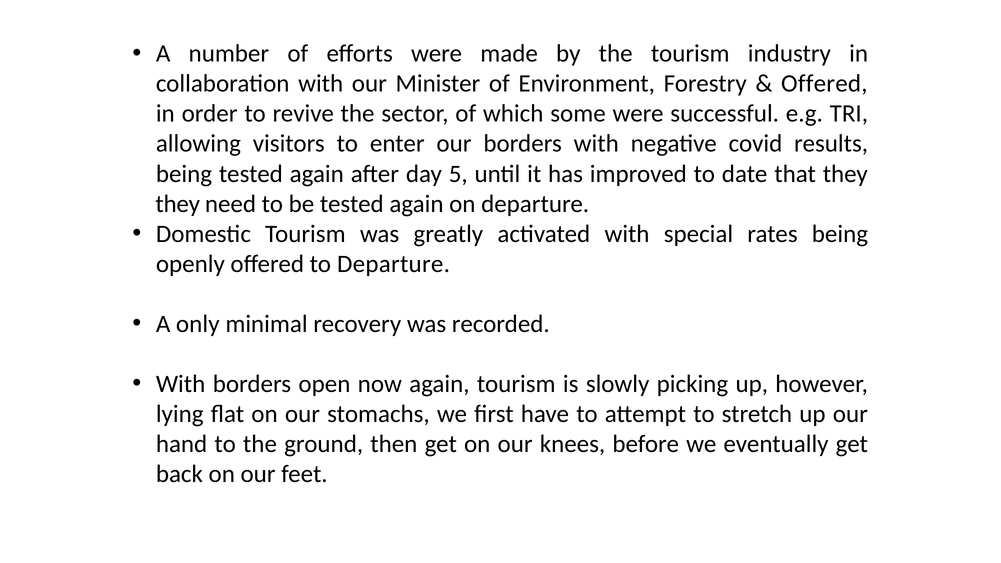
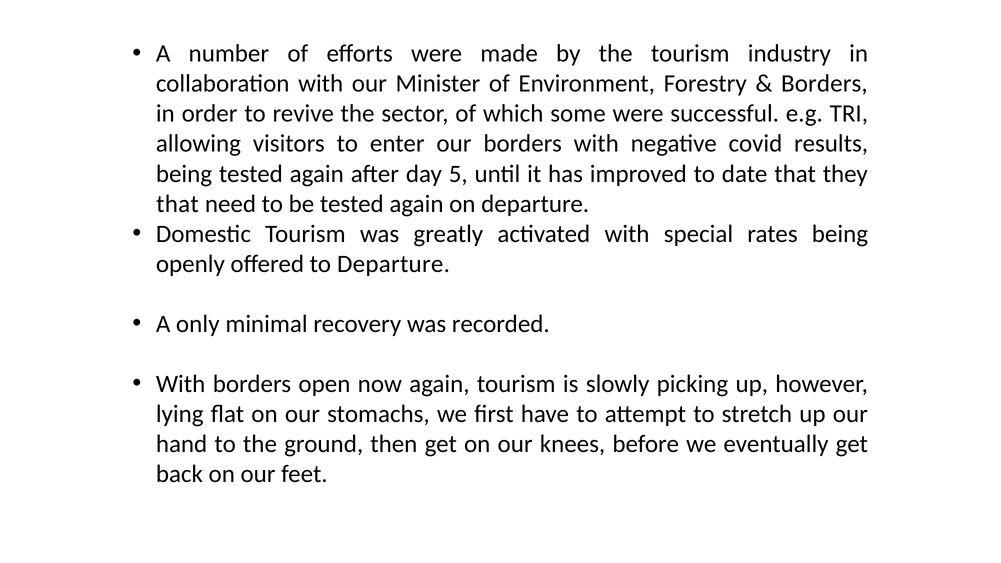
Offered: Offered -> Borders (824, 84)
they: they -> that (177, 204)
